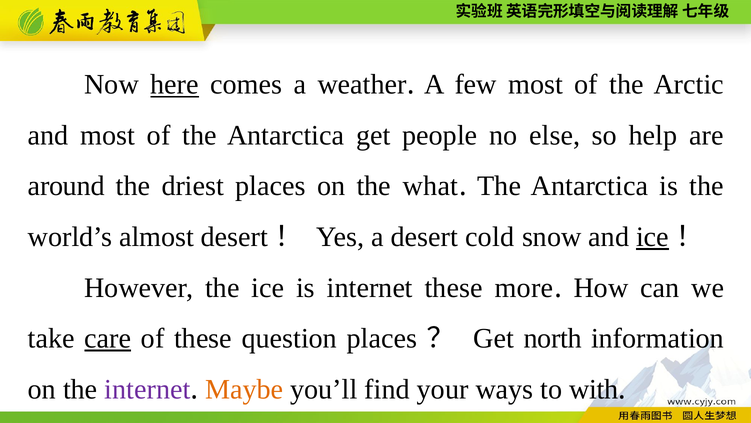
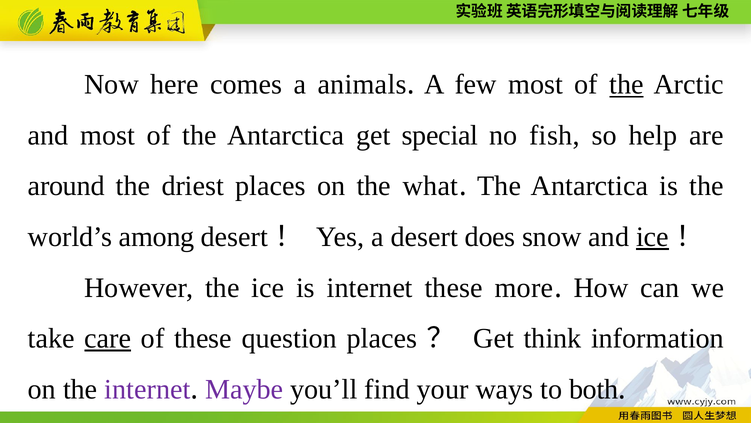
here underline: present -> none (175, 85)
weather: weather -> animals (362, 85)
the underline: none -> present (626, 85)
people: people -> special (440, 135)
else: else -> fish (555, 135)
almost: almost -> among (157, 237)
cold: cold -> does (490, 237)
north: north -> think (553, 338)
Maybe colour: orange -> purple (244, 389)
with: with -> both (594, 389)
